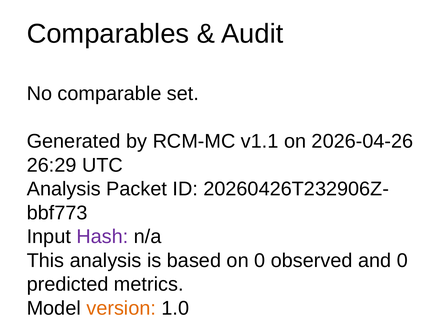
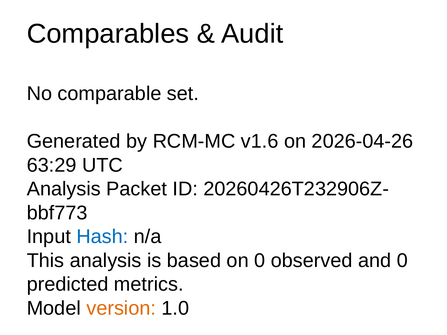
v1.1: v1.1 -> v1.6 (260, 141)
26:29: 26:29 -> 63:29 (52, 165)
Hash colour: purple -> blue (102, 237)
